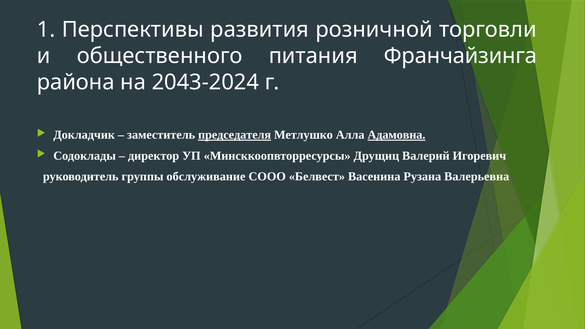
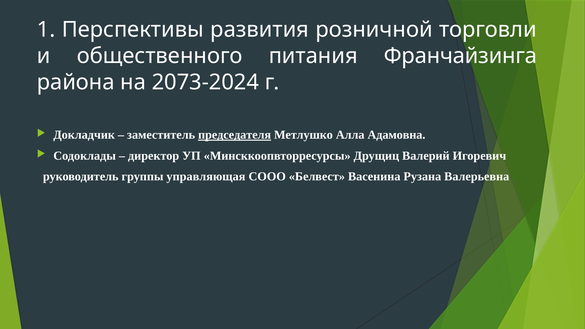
2043-2024: 2043-2024 -> 2073-2024 (205, 82)
Адамовна underline: present -> none (396, 135)
обслуживание: обслуживание -> управляющая (206, 176)
